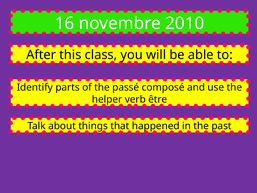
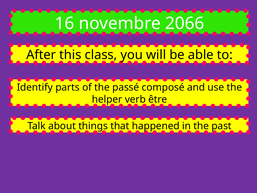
2010: 2010 -> 2066 (185, 23)
